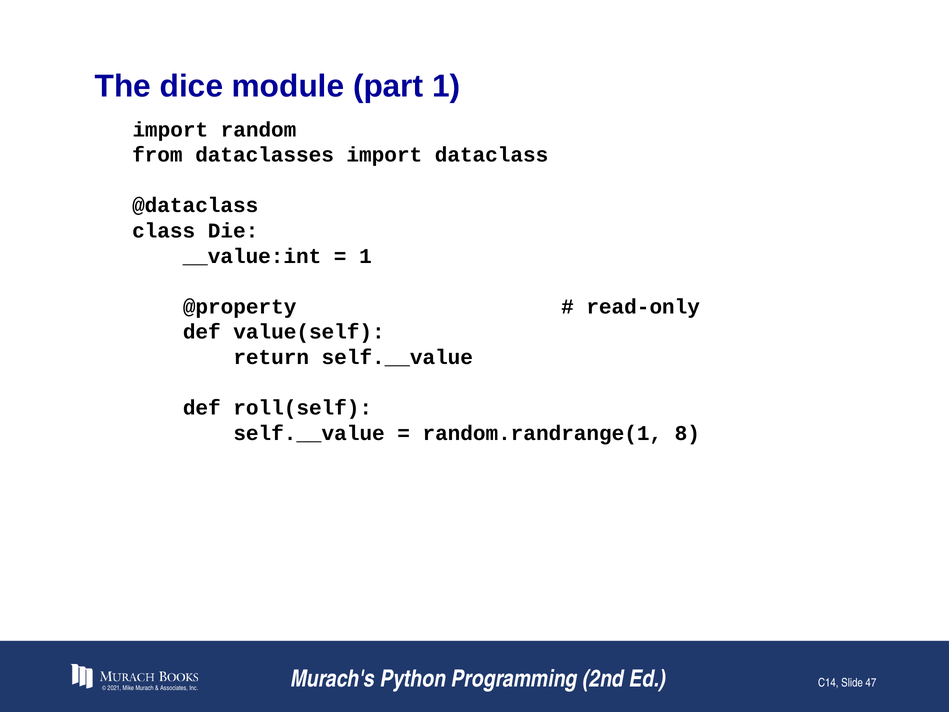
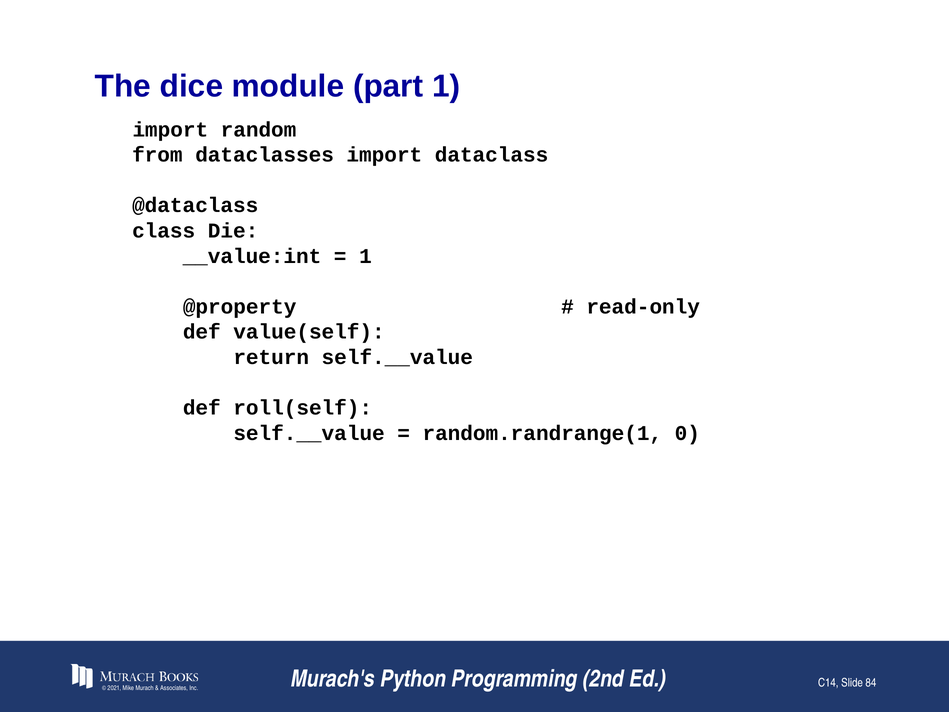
8: 8 -> 0 (687, 433)
47: 47 -> 84 (871, 683)
